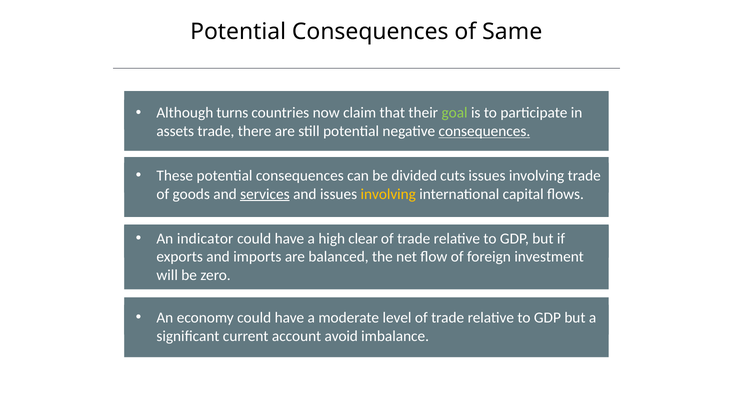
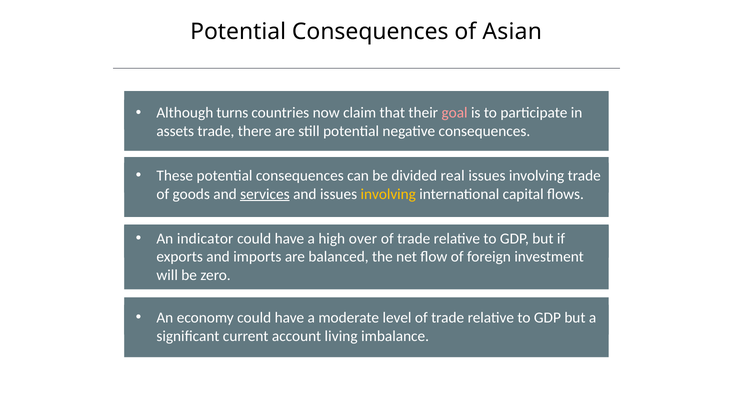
Same: Same -> Asian (512, 32)
goal colour: light green -> pink (455, 113)
consequences underline: present -> none (484, 131)
cuts: cuts -> real (453, 176)
clear: clear -> over (363, 239)
avoid: avoid -> living (341, 336)
